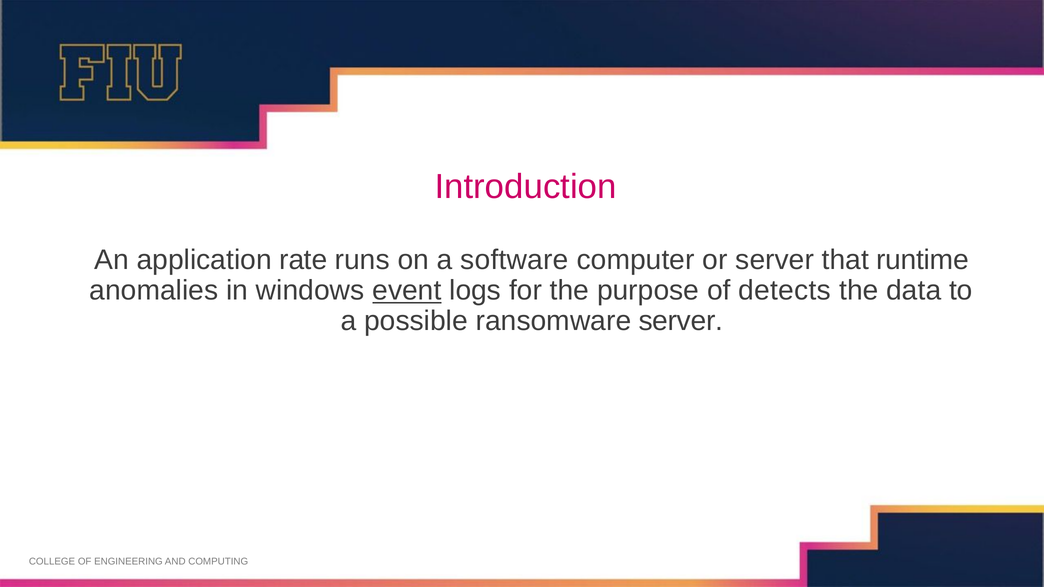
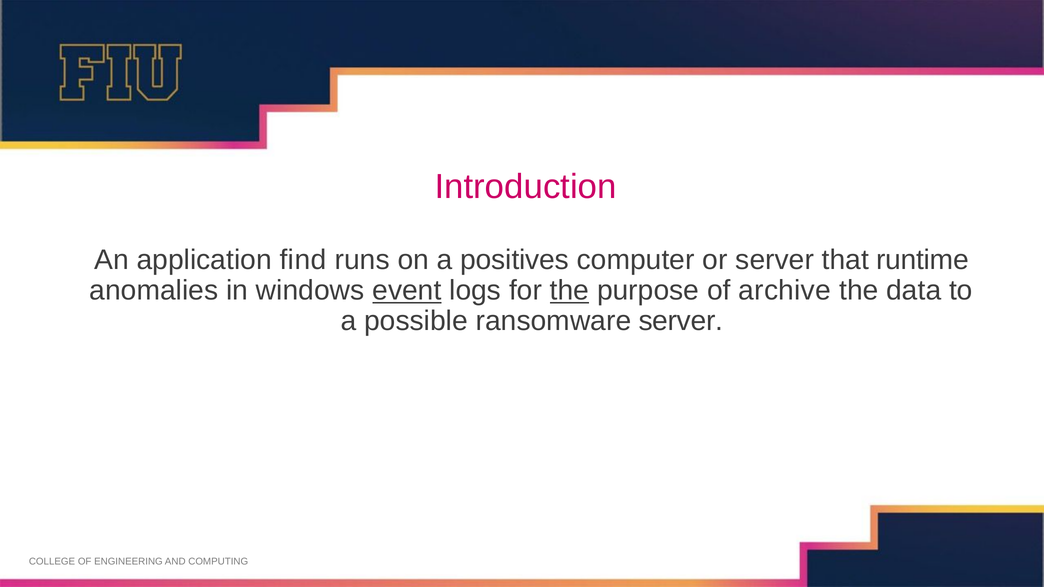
rate: rate -> find (303, 260)
software: software -> positives (515, 260)
the underline: none -> present (570, 291)
detects: detects -> archive (785, 291)
